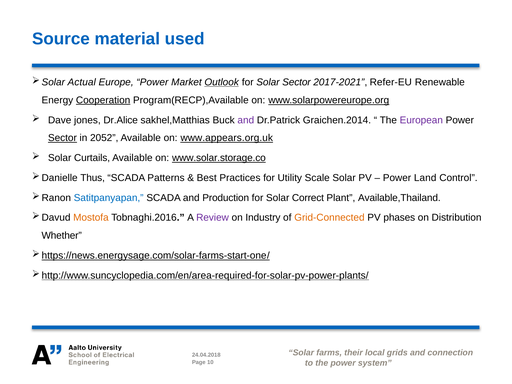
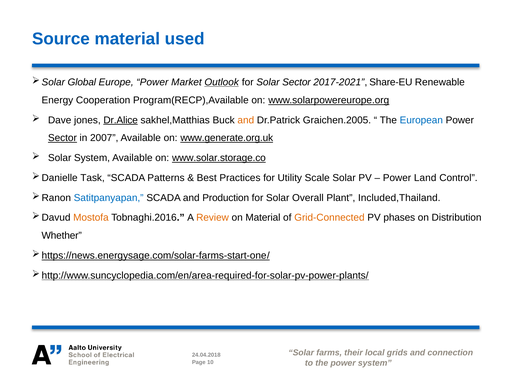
Actual: Actual -> Global (82, 82)
Refer-EU: Refer-EU -> Share-EU (391, 82)
Cooperation underline: present -> none (103, 100)
Dr.Alice underline: none -> present (121, 120)
and colour: purple -> orange (246, 120)
Graichen.2014: Graichen.2014 -> Graichen.2005 (337, 120)
European colour: purple -> blue (421, 120)
2052: 2052 -> 2007 (104, 138)
www.appears.org.uk: www.appears.org.uk -> www.generate.org.uk (227, 138)
Solar Curtails: Curtails -> System (92, 158)
Thus: Thus -> Task (93, 178)
Correct: Correct -> Overall (308, 198)
Available,Thailand: Available,Thailand -> Included,Thailand (399, 198)
Review colour: purple -> orange (213, 218)
on Industry: Industry -> Material (263, 218)
